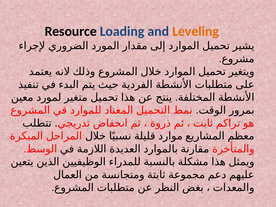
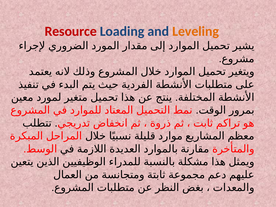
Resource colour: black -> red (71, 31)
